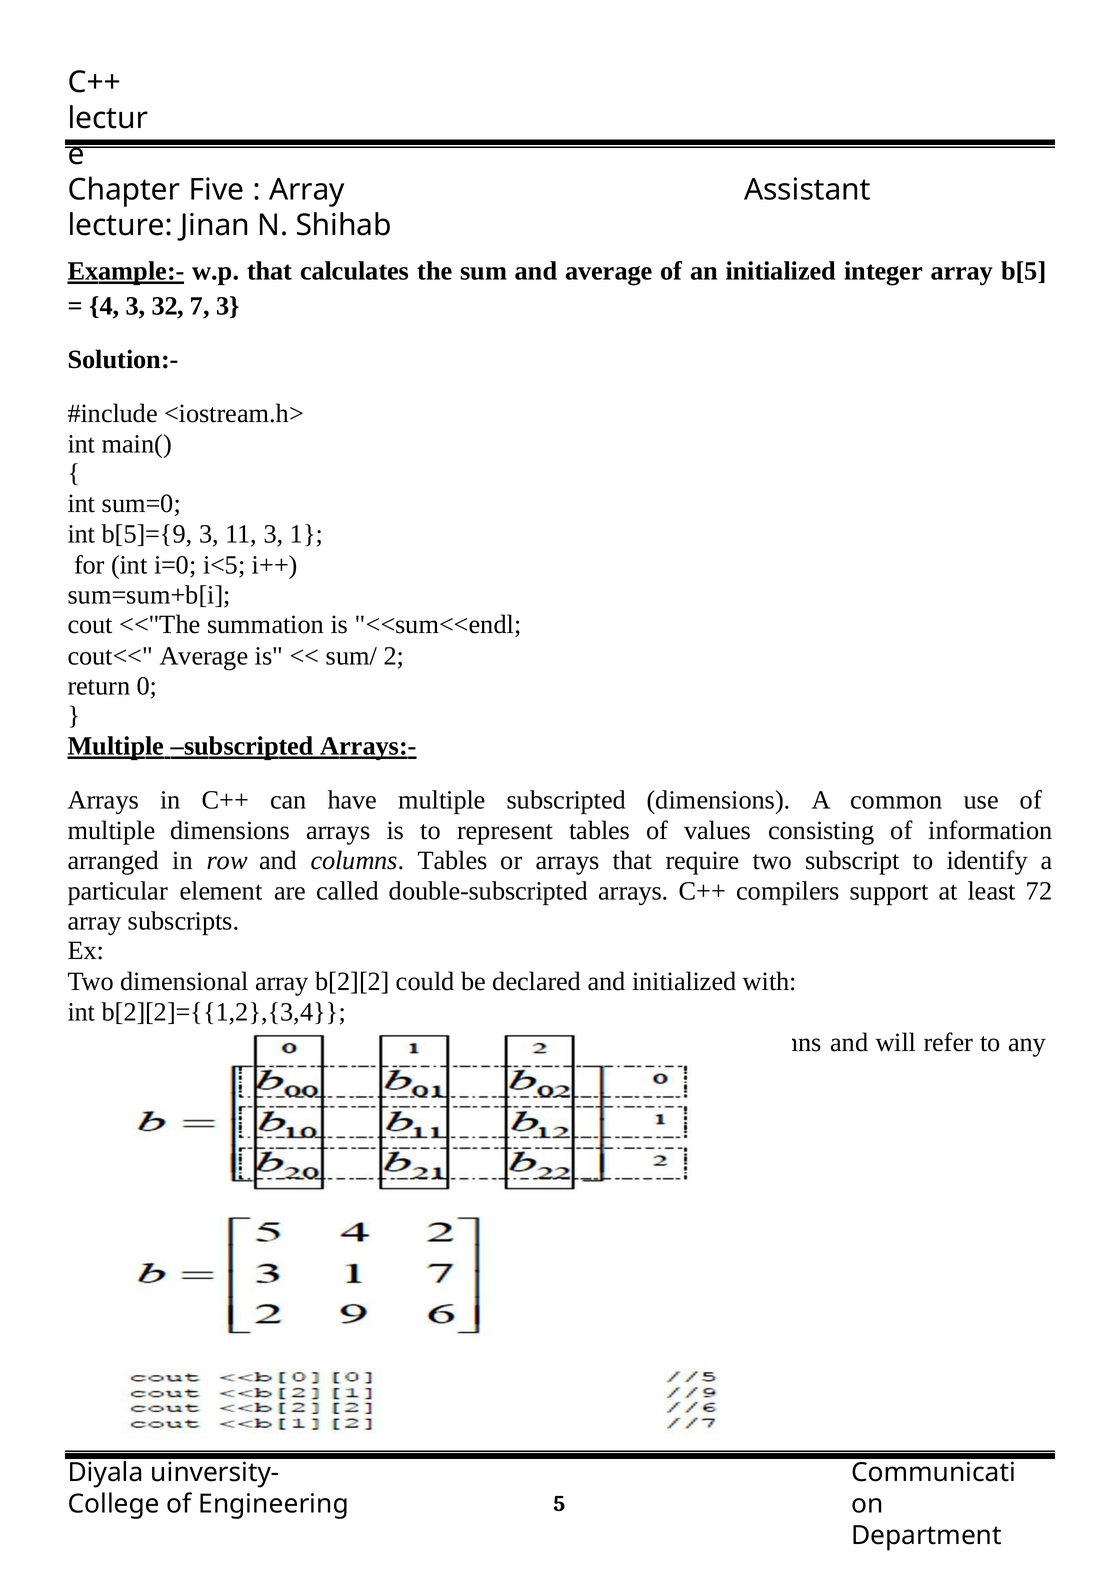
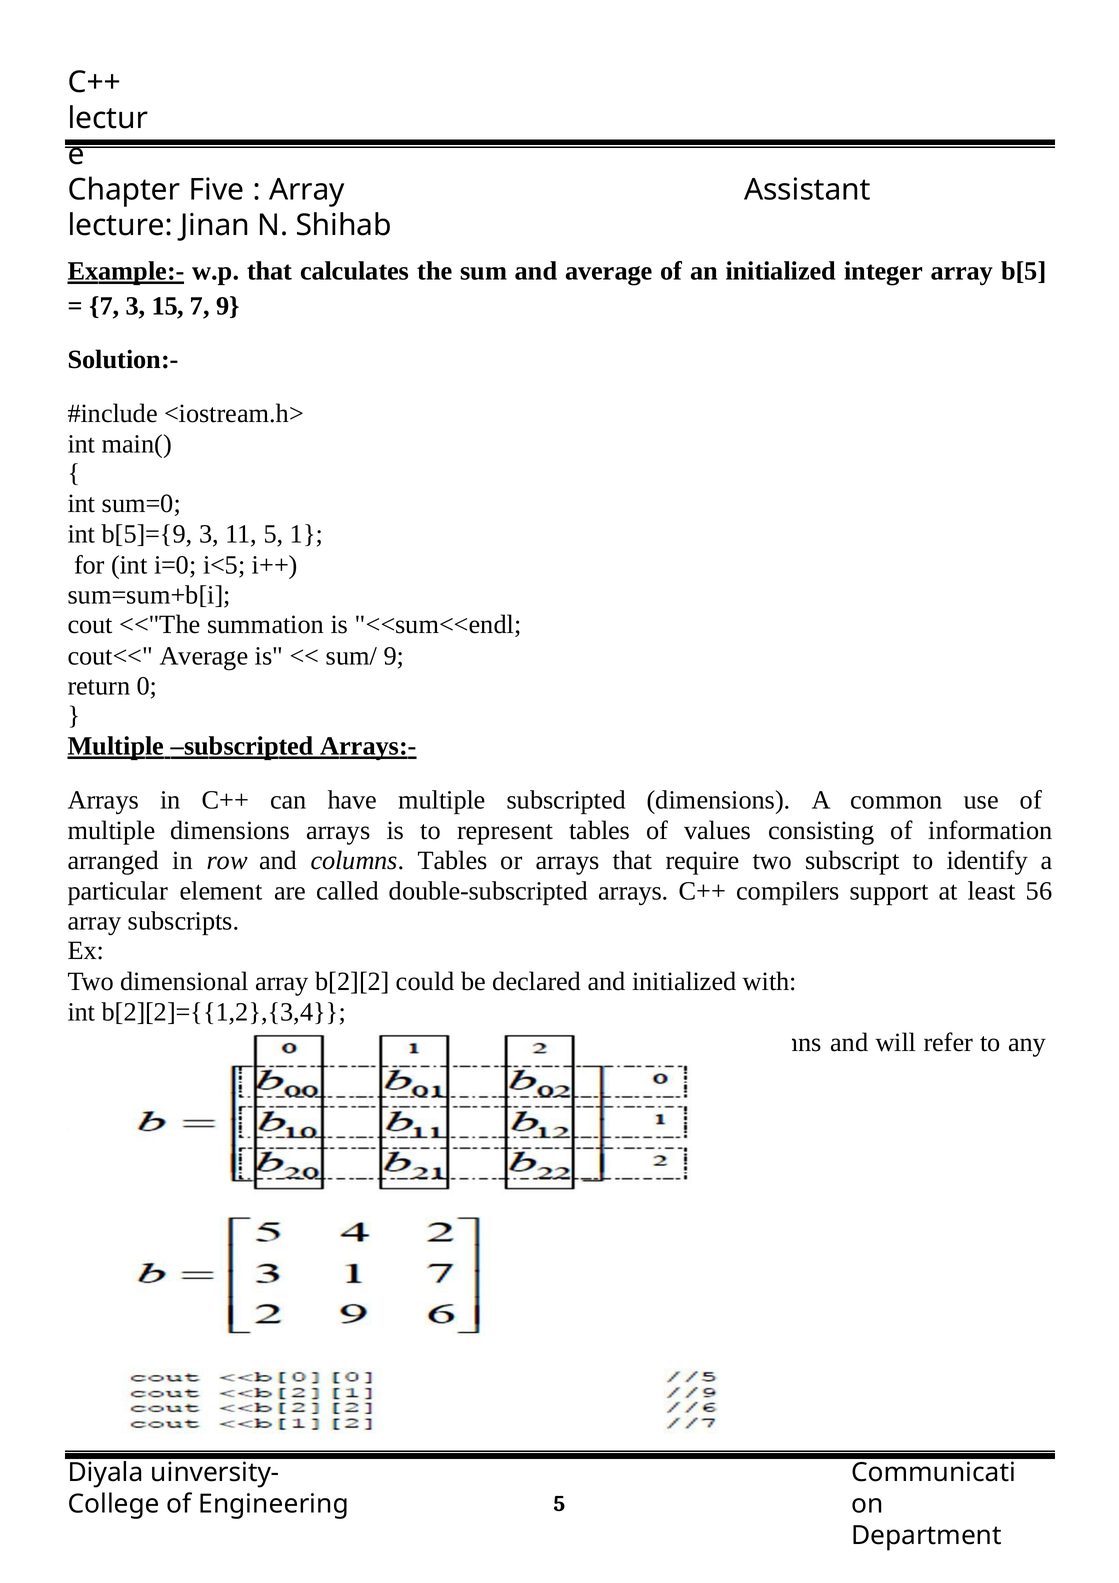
4: 4 -> 7 (104, 306)
32: 32 -> 15 (168, 306)
7 3: 3 -> 9 (228, 306)
11 3: 3 -> 5 (273, 534)
sum/ 2: 2 -> 9 (394, 656)
72: 72 -> 56 (1039, 891)
